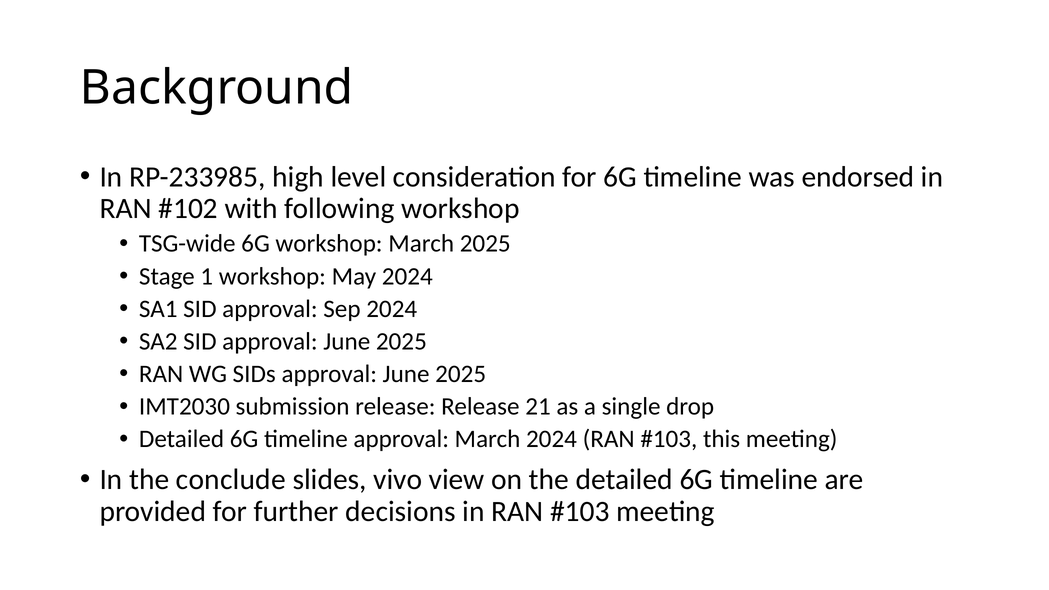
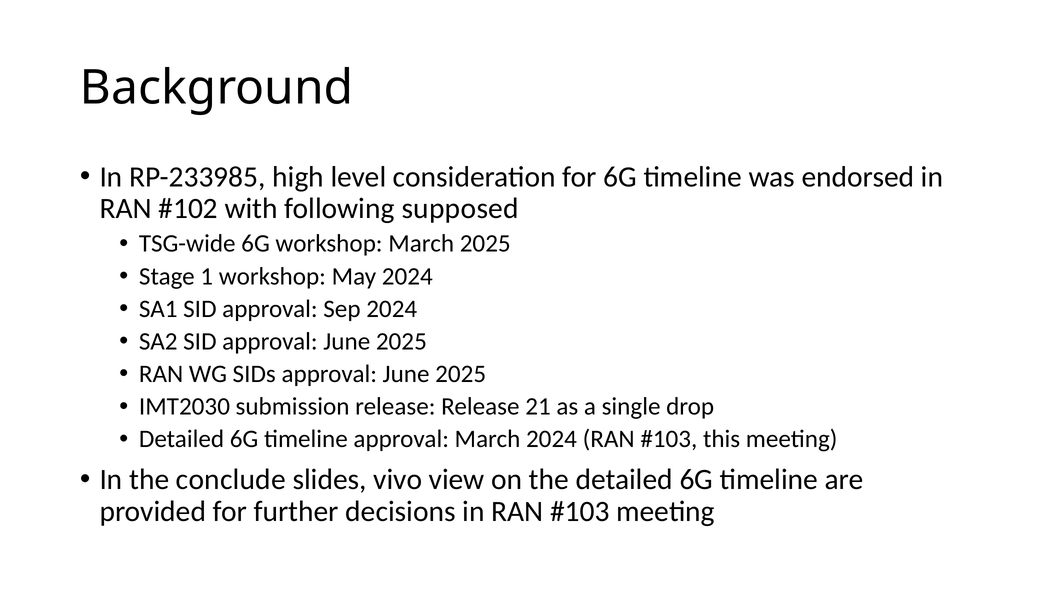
following workshop: workshop -> supposed (460, 209)
